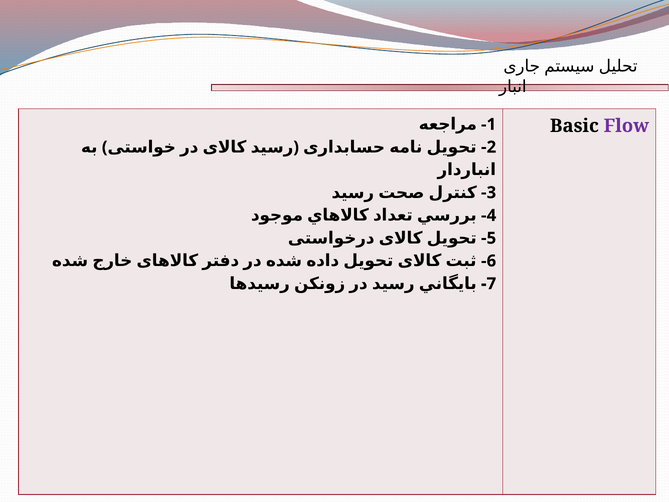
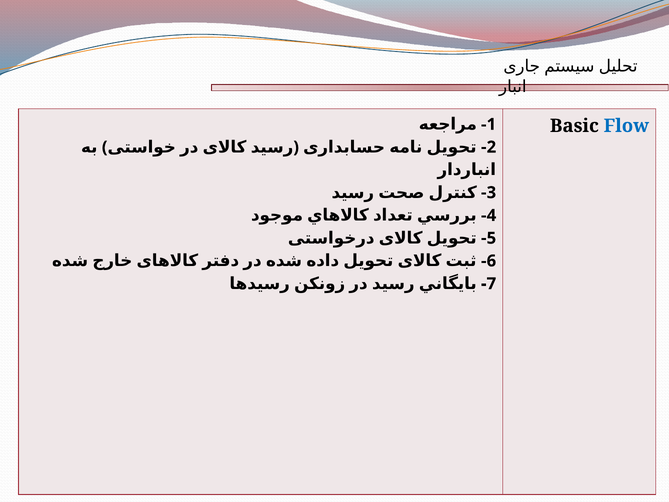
Flow colour: purple -> blue (626, 126)
